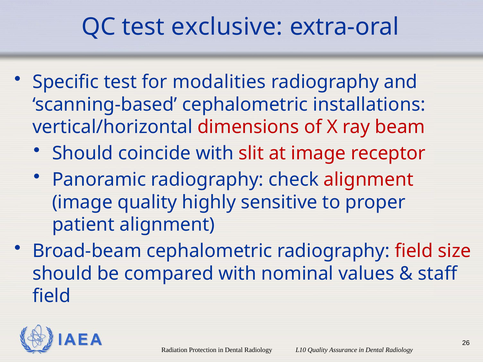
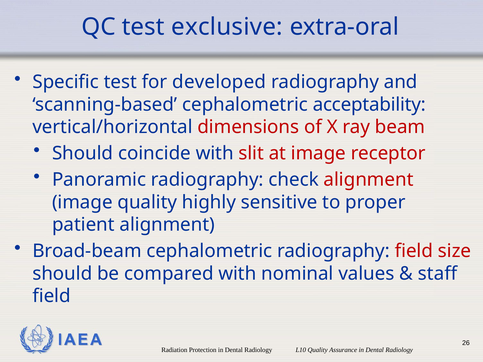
modalities: modalities -> developed (219, 82)
installations: installations -> acceptability (369, 105)
